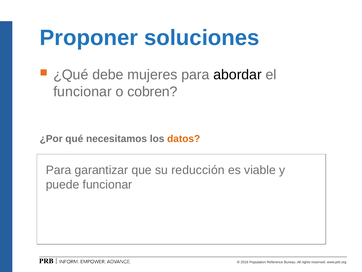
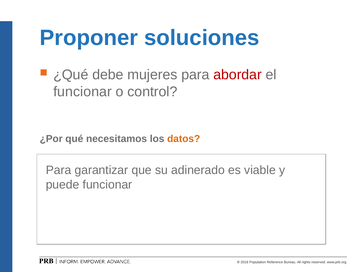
abordar colour: black -> red (238, 75)
cobren: cobren -> control (152, 91)
reducción: reducción -> adinerado (198, 170)
